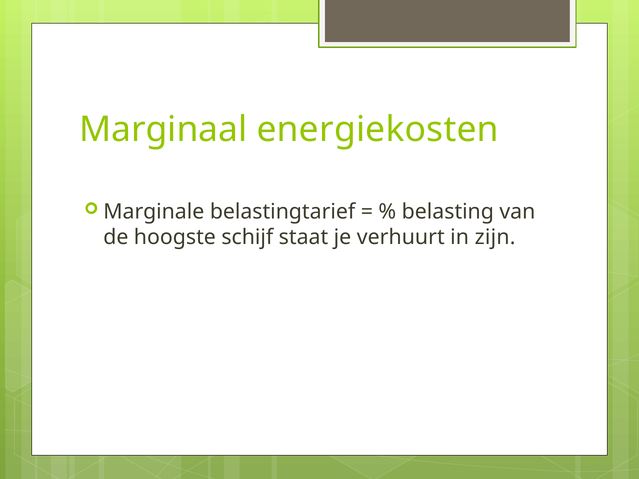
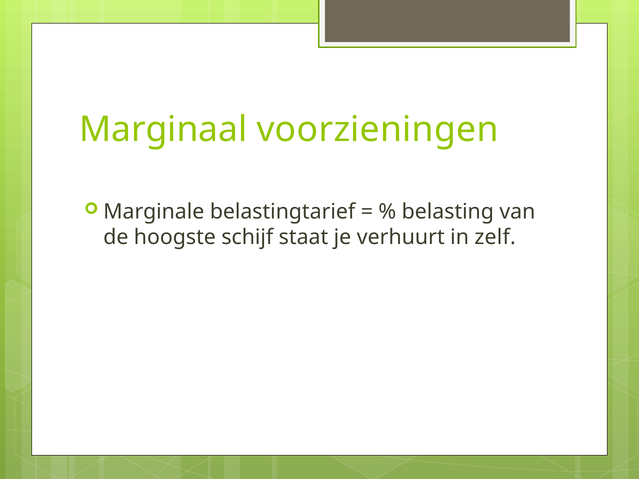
energiekosten: energiekosten -> voorzieningen (378, 130)
zijn: zijn -> zelf (495, 237)
